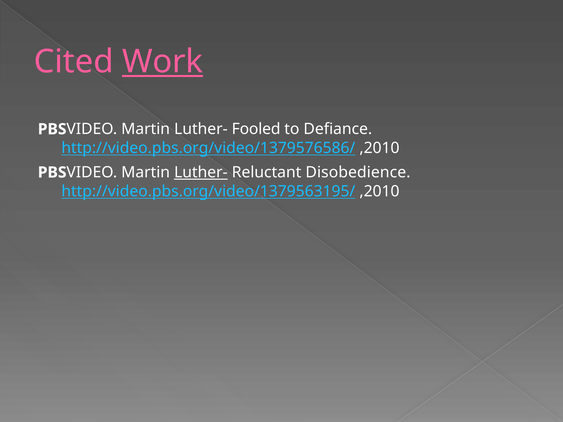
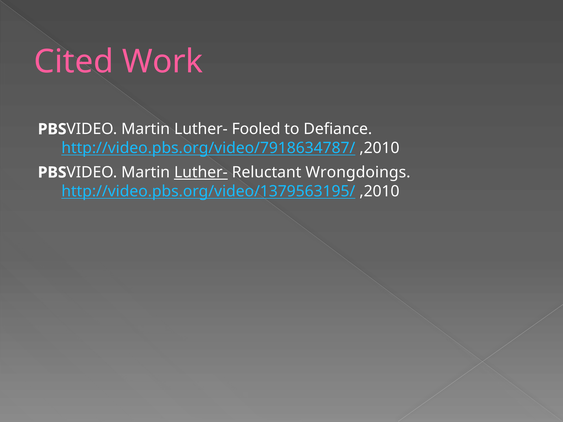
Work underline: present -> none (163, 62)
http://video.pbs.org/video/1379576586/: http://video.pbs.org/video/1379576586/ -> http://video.pbs.org/video/7918634787/ (208, 148)
Disobedience: Disobedience -> Wrongdoings (358, 173)
